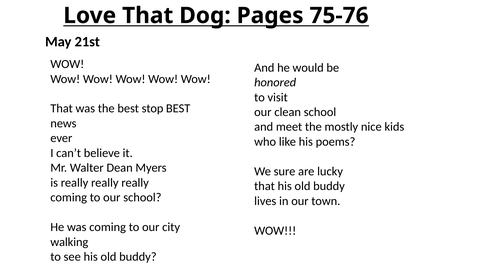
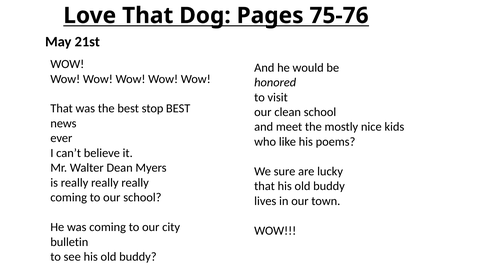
walking: walking -> bulletin (69, 242)
